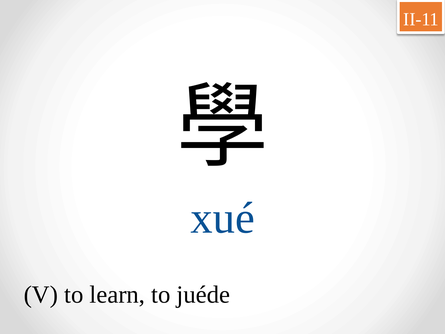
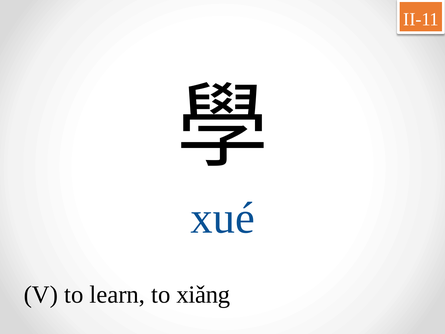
juéde: juéde -> xiǎng (203, 294)
